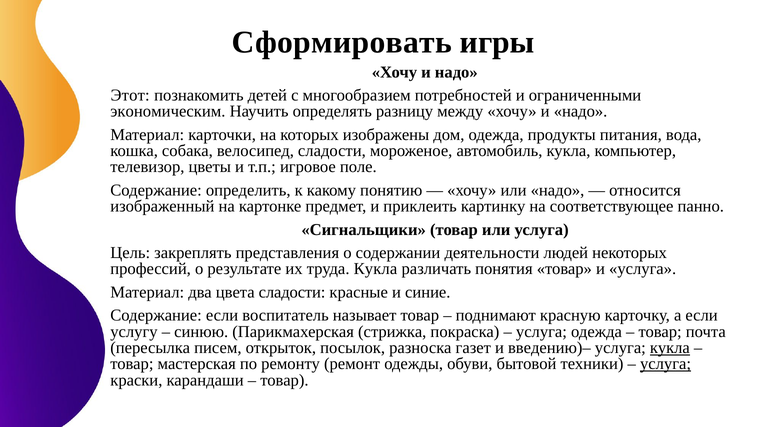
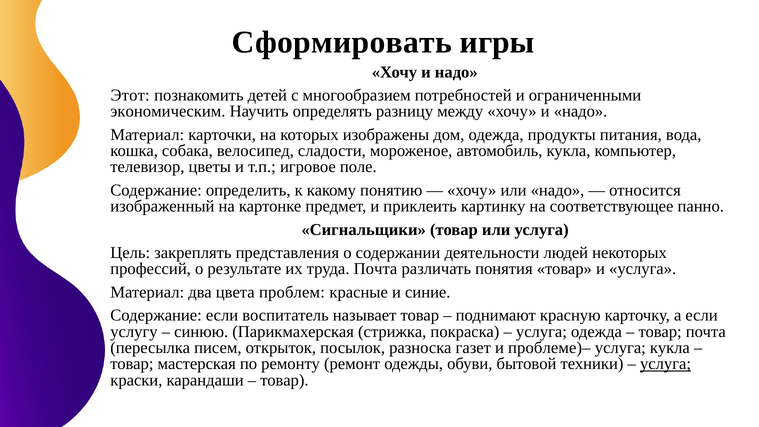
труда Кукла: Кукла -> Почта (375, 269)
цвета сладости: сладости -> проблем (292, 292)
введению)–: введению)– -> проблеме)– (549, 348)
кукла underline: present -> none (670, 348)
